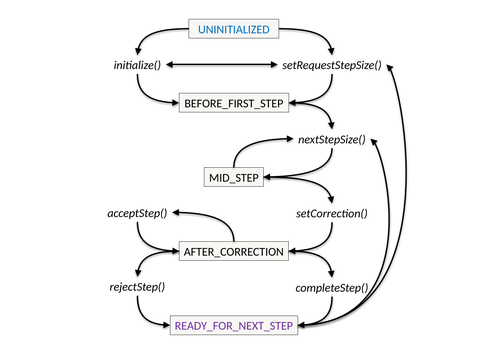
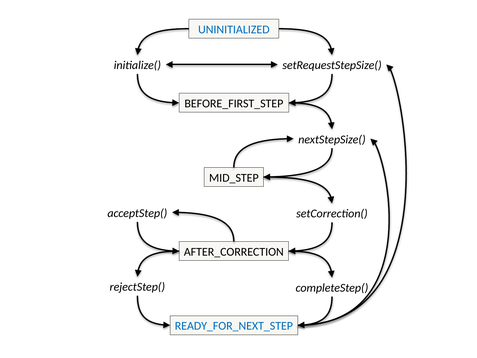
READY_FOR_NEXT_STEP colour: purple -> blue (234, 326)
